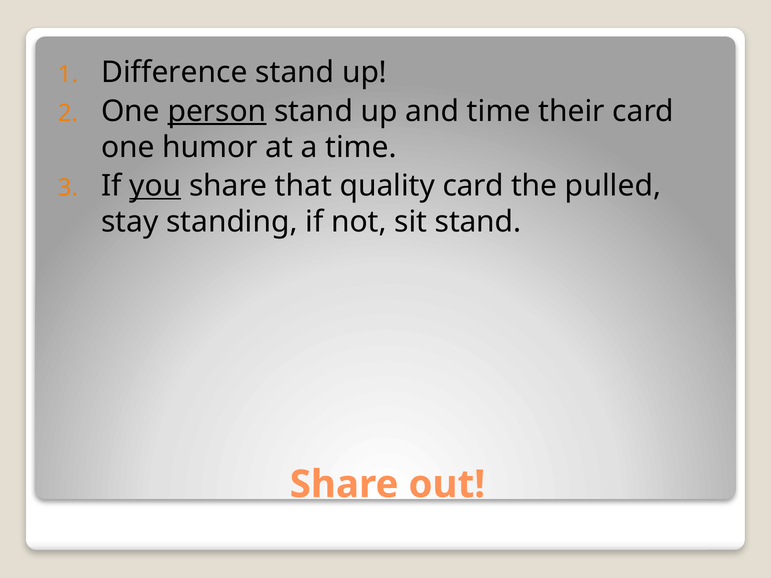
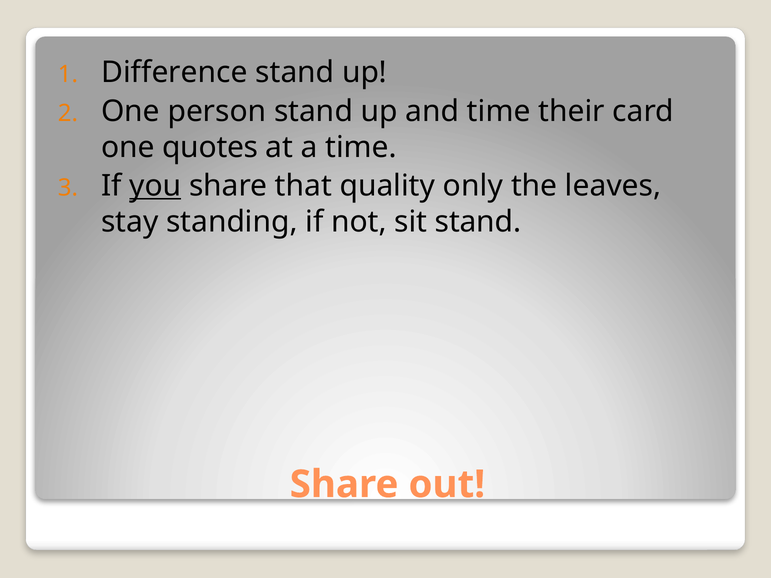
person underline: present -> none (217, 111)
humor: humor -> quotes (210, 147)
quality card: card -> only (473, 186)
pulled: pulled -> leaves (613, 186)
